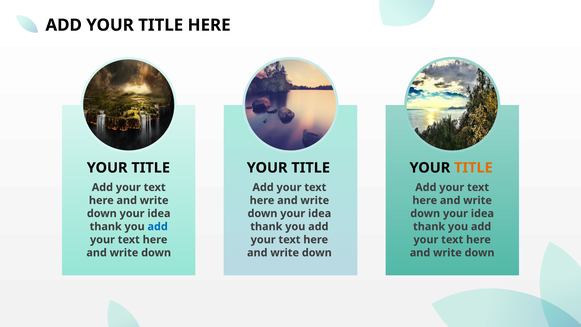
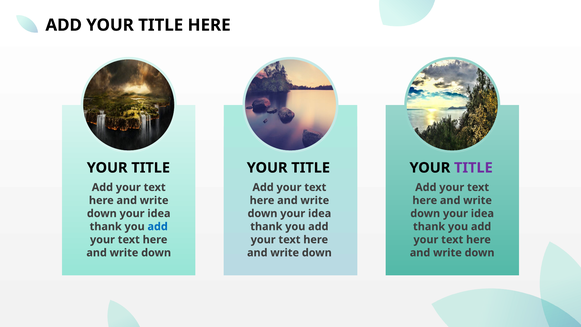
TITLE colour: orange -> purple (473, 168)
